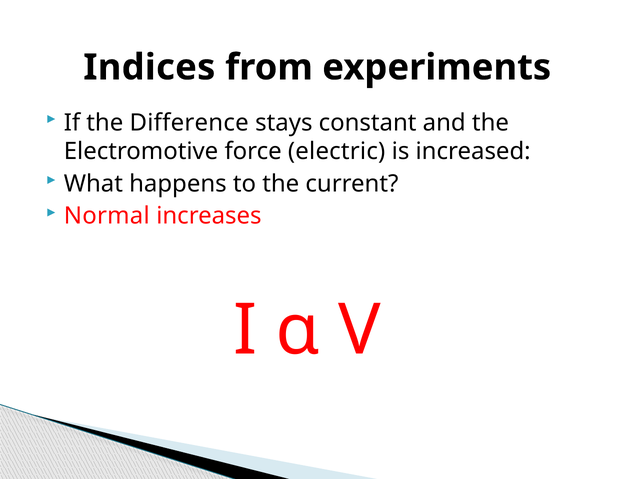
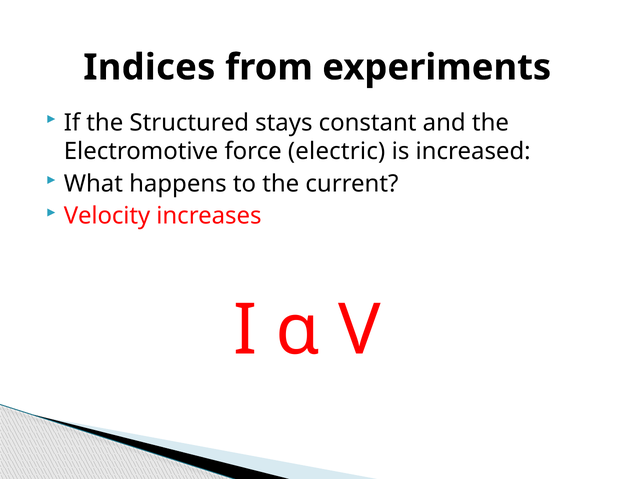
Difference: Difference -> Structured (189, 123)
Normal: Normal -> Velocity (107, 216)
